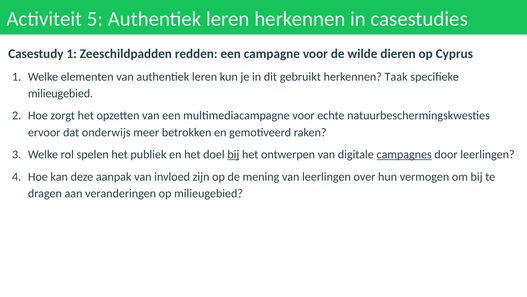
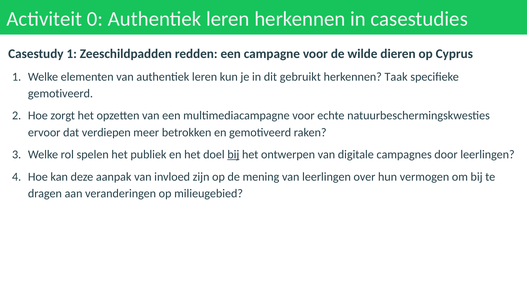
5: 5 -> 0 (95, 19)
milieugebied: milieugebied -> gemotiveerd (60, 93)
onderwijs: onderwijs -> verdiepen (106, 132)
campagnes underline: present -> none (404, 154)
